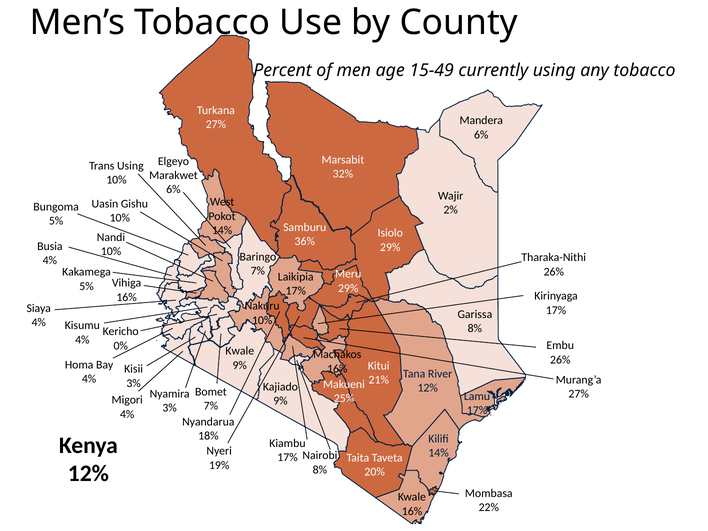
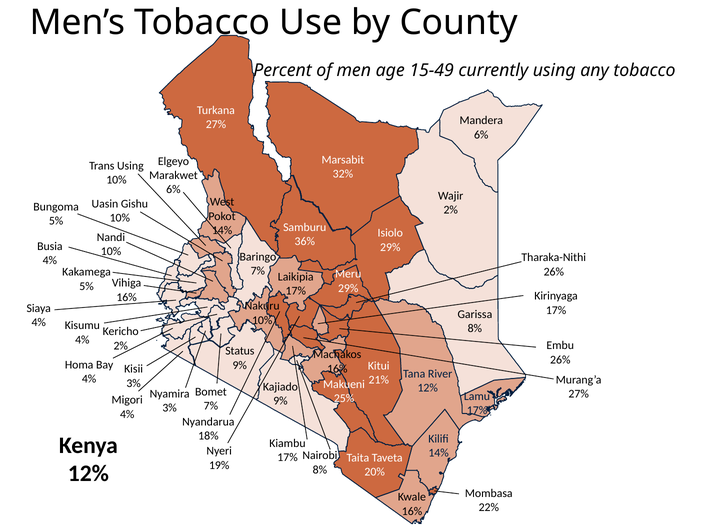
0%: 0% -> 2% (121, 346)
Kwale: Kwale -> Status (240, 351)
